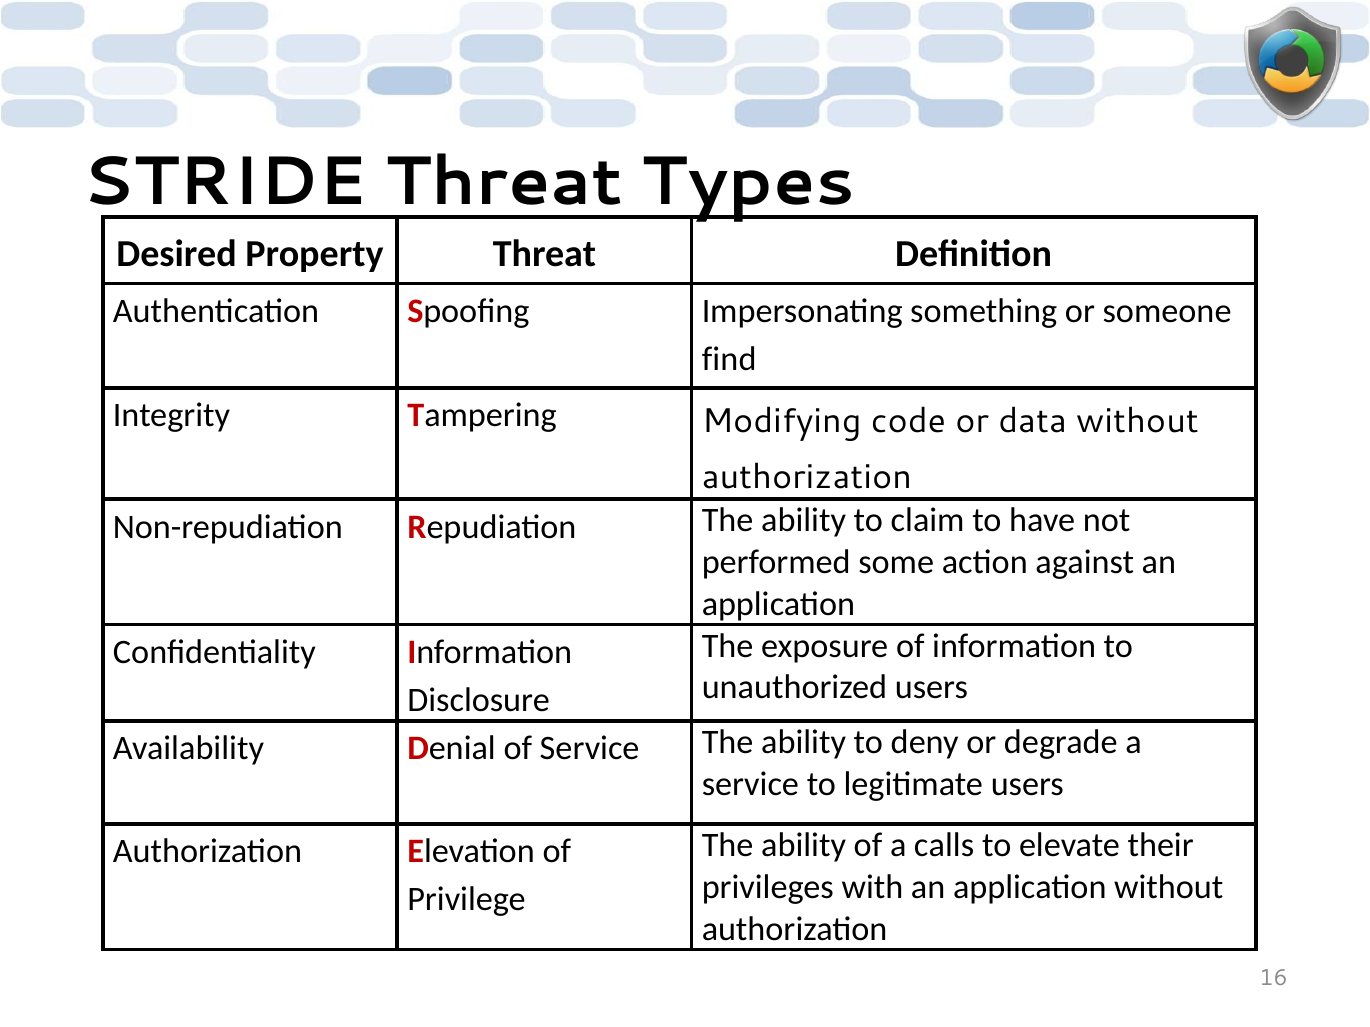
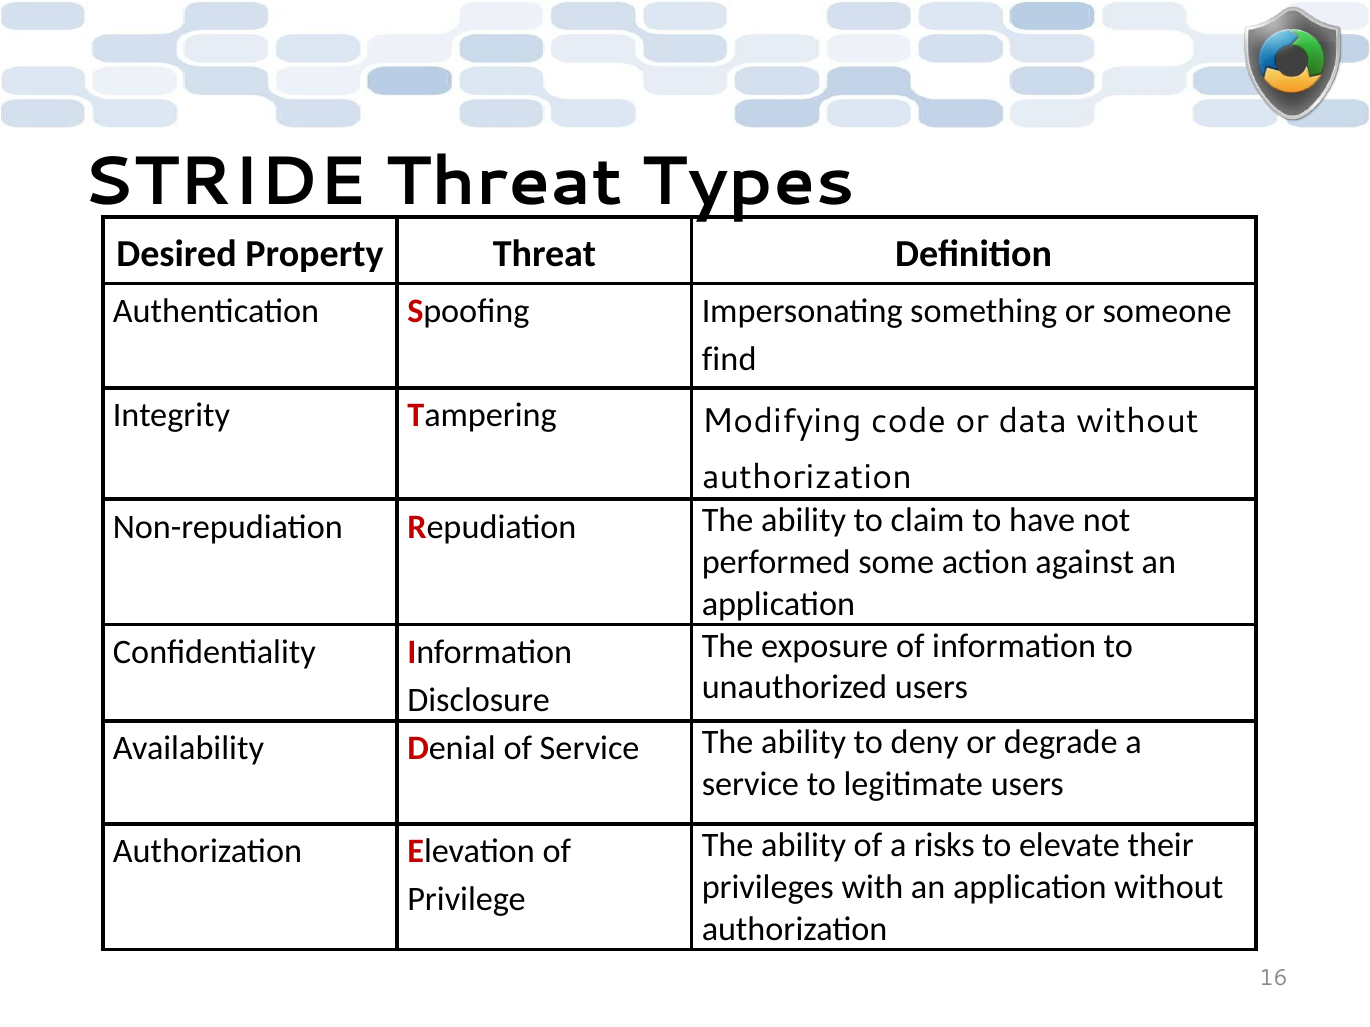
calls: calls -> risks (944, 846)
